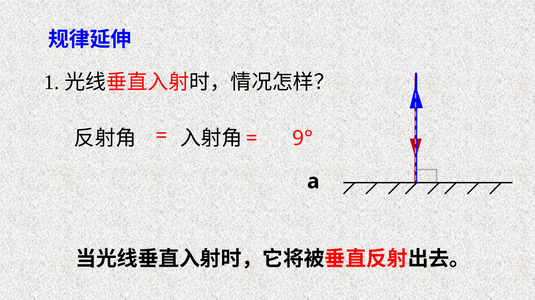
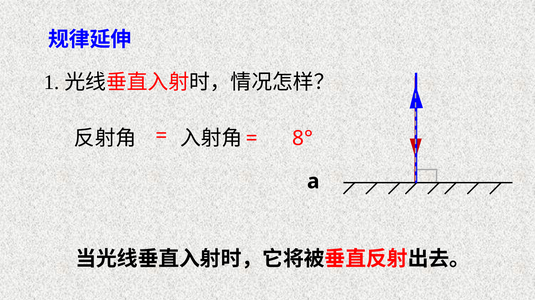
9°: 9° -> 8° (303, 138)
